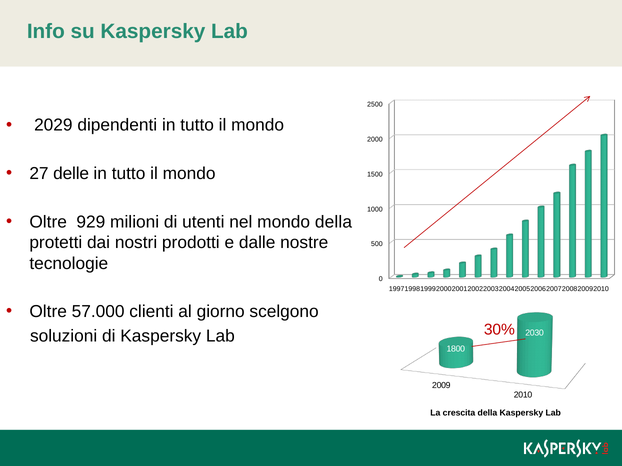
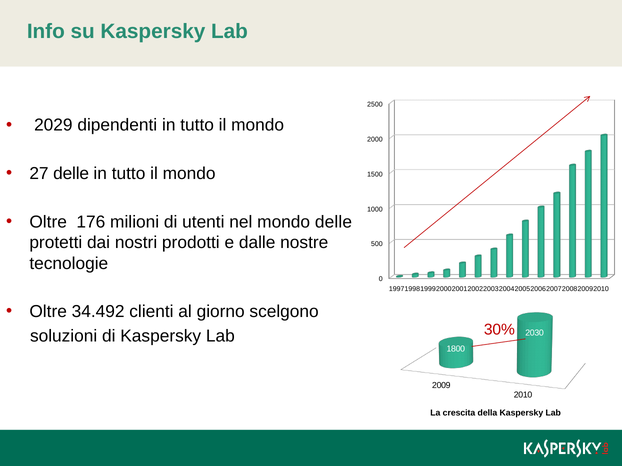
929: 929 -> 176 (91, 222)
mondo della: della -> delle (334, 222)
57.000: 57.000 -> 34.492 (98, 312)
